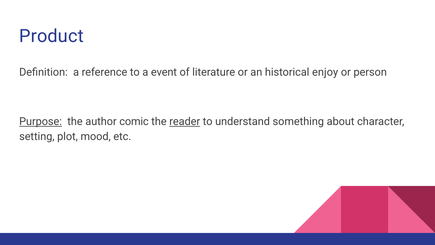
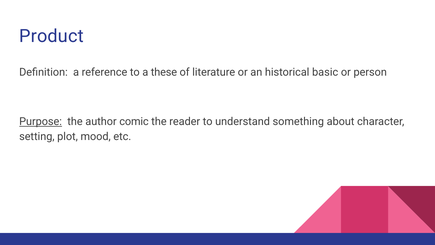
event: event -> these (164, 72)
enjoy: enjoy -> basic (325, 72)
reader underline: present -> none (185, 121)
